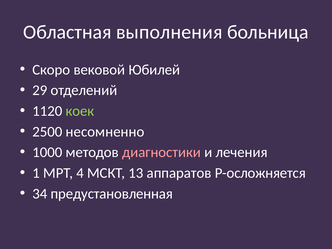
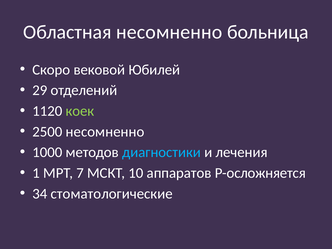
Областная выполнения: выполнения -> несомненно (169, 32)
диагностики colour: pink -> light blue (162, 152)
4: 4 -> 7 (80, 173)
13: 13 -> 10 (136, 173)
предустановленная: предустановленная -> стоматологические (112, 194)
